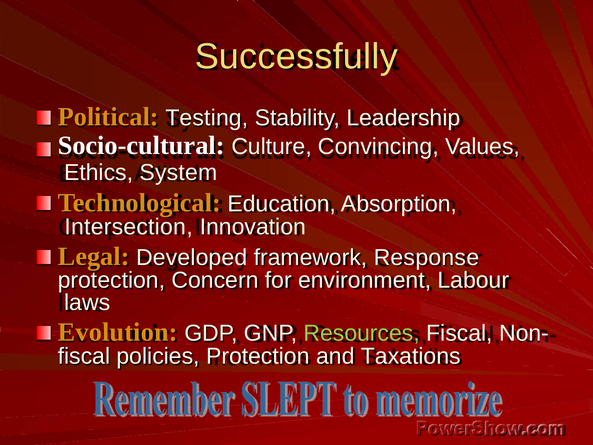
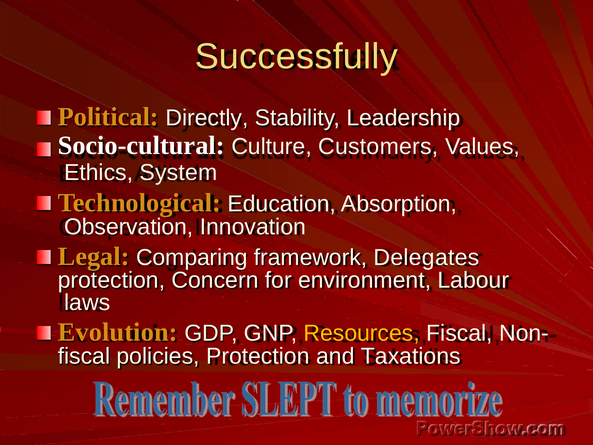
Testing: Testing -> Directly (207, 118)
Convincing: Convincing -> Customers (378, 147)
Intersection: Intersection -> Observation (129, 227)
Developed: Developed -> Comparing (192, 257)
Response: Response -> Delegates (426, 257)
Resources colour: light green -> yellow (362, 333)
